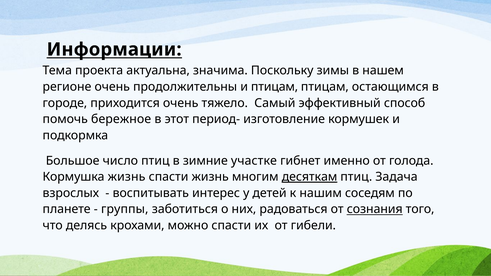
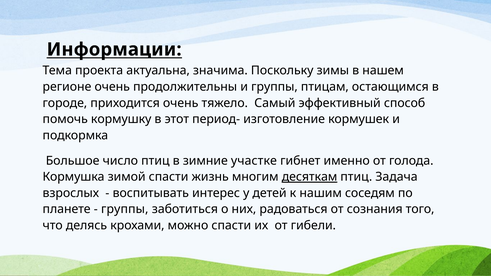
и птицам: птицам -> группы (274, 87)
бережное: бережное -> кормушку (121, 119)
Кормушка жизнь: жизнь -> зимой (127, 177)
сознания underline: present -> none (375, 209)
